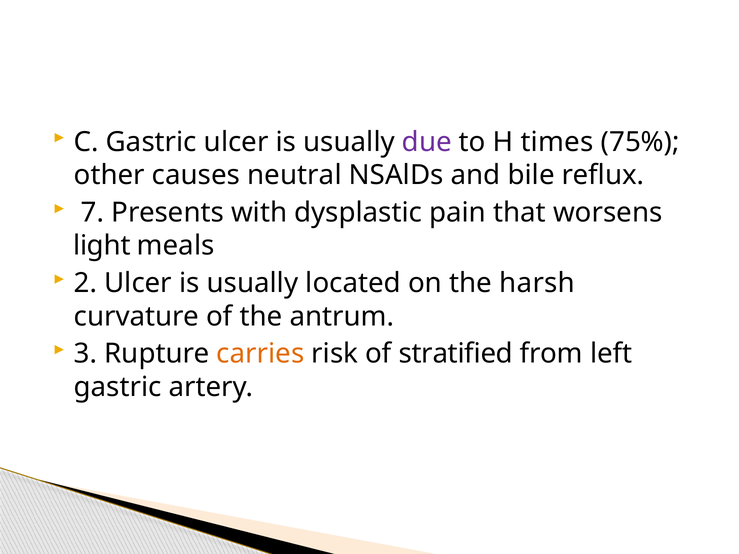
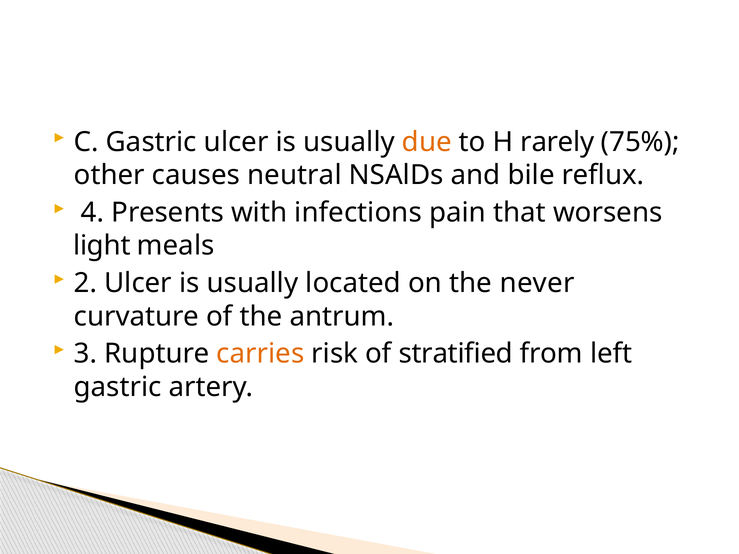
due colour: purple -> orange (427, 142)
times: times -> rarely (557, 142)
7: 7 -> 4 (93, 213)
dysplastic: dysplastic -> infections (358, 213)
harsh: harsh -> never (537, 283)
